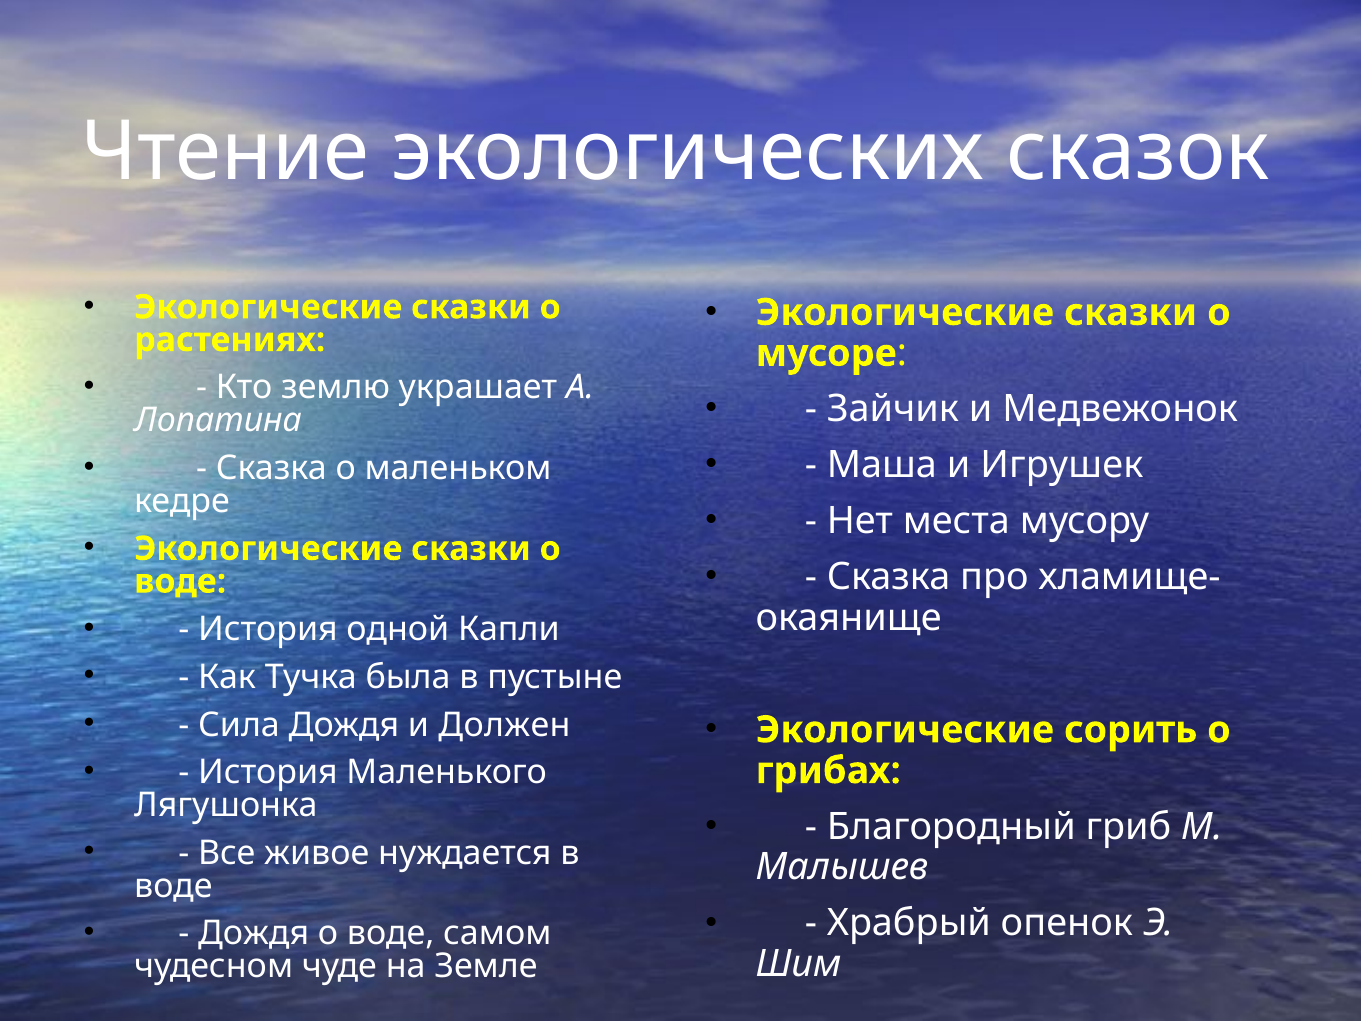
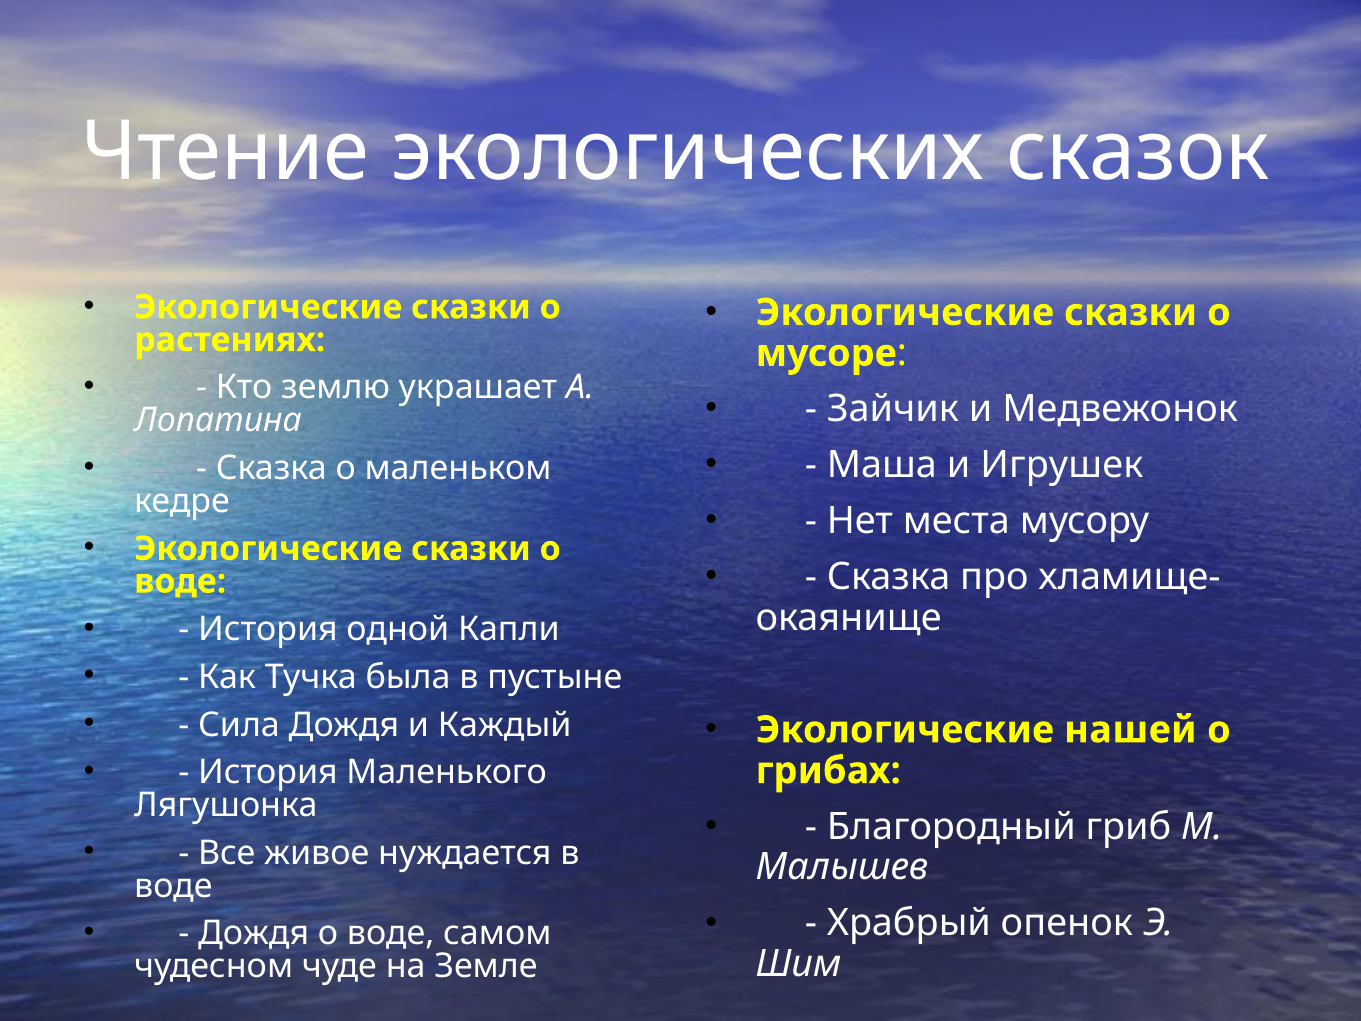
Должен: Должен -> Каждый (505, 725)
сорить: сорить -> нашей (1130, 730)
